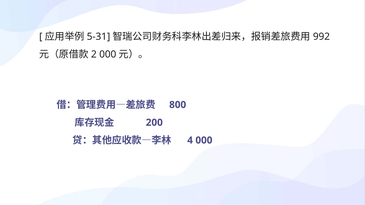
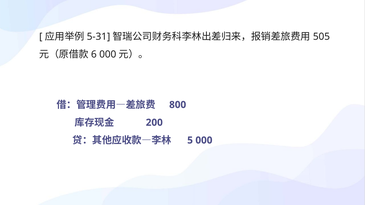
992: 992 -> 505 (321, 37)
2: 2 -> 6 (94, 54)
4: 4 -> 5 (190, 140)
